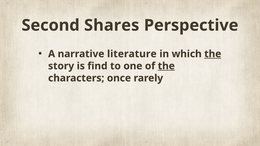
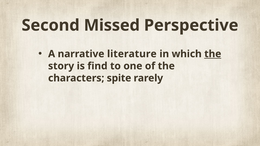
Shares: Shares -> Missed (112, 25)
the underline: present -> none (166, 66)
once: once -> spite (119, 78)
